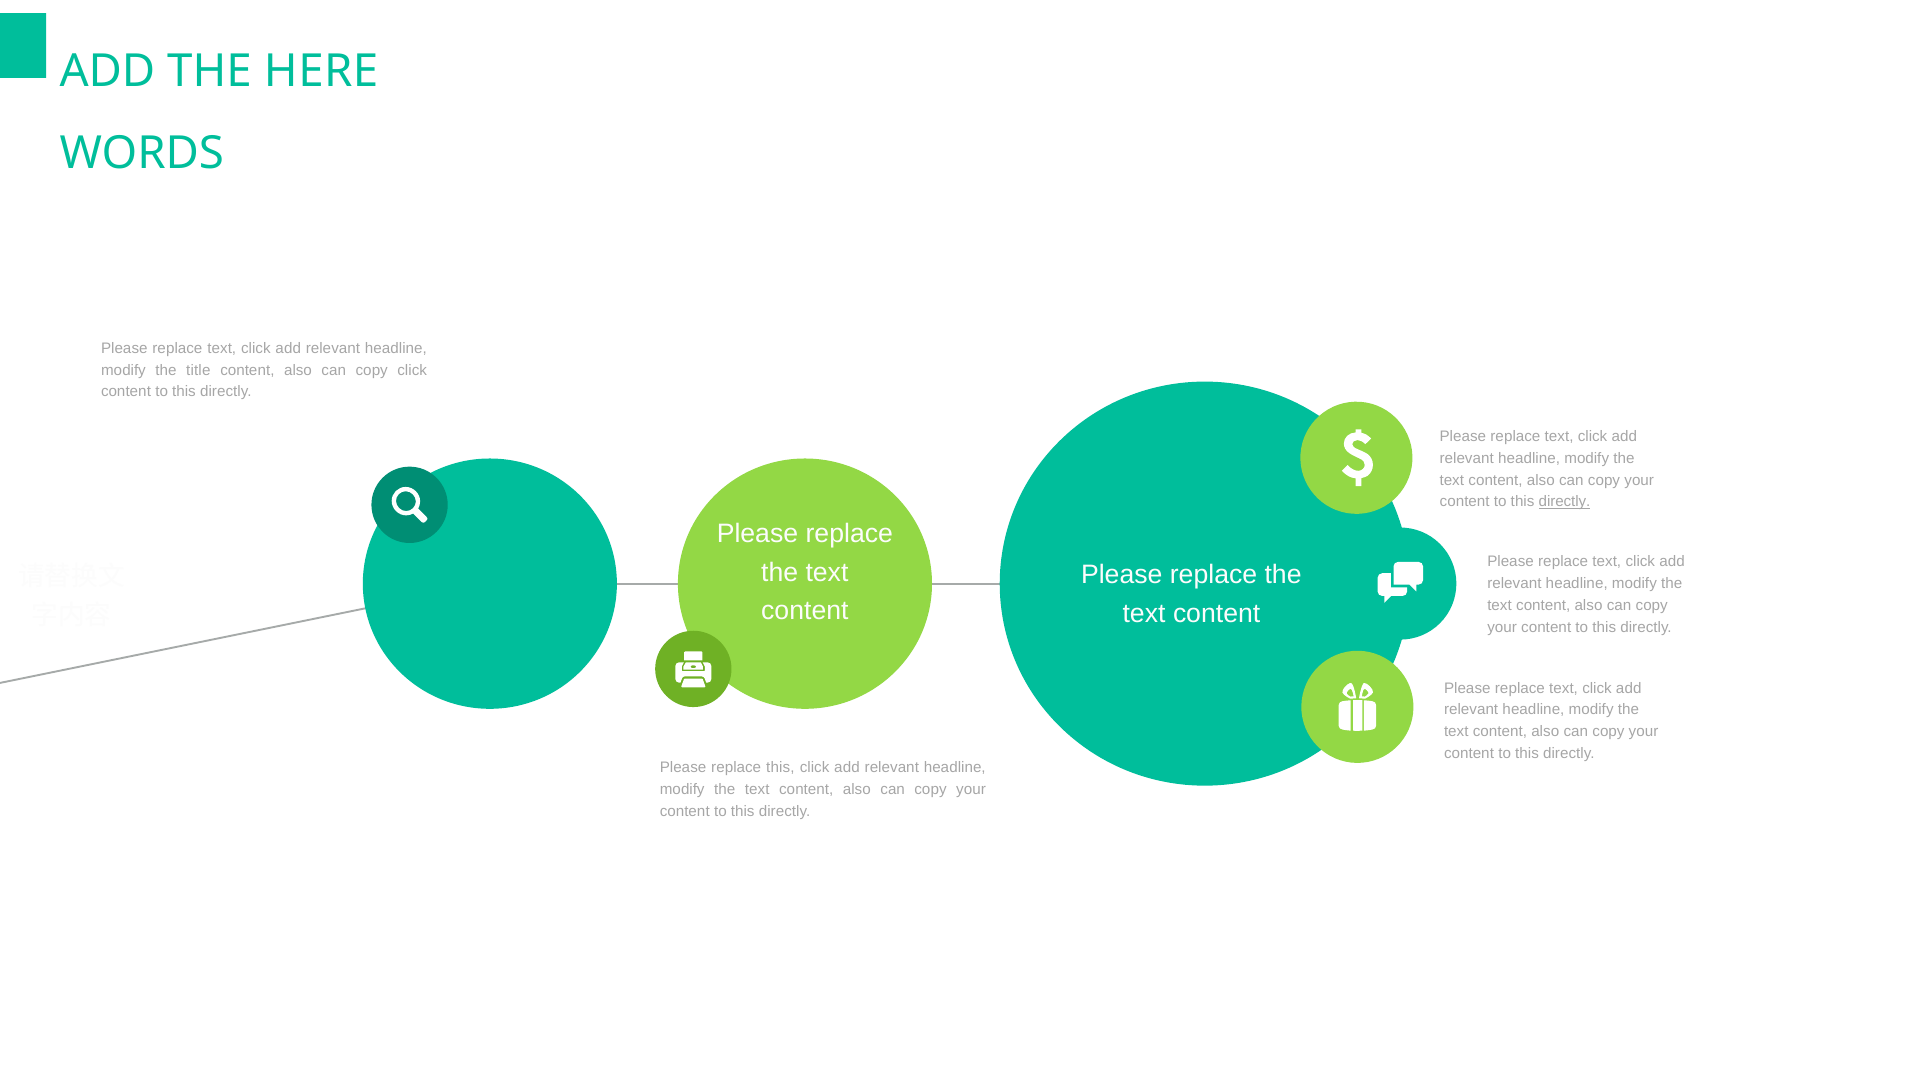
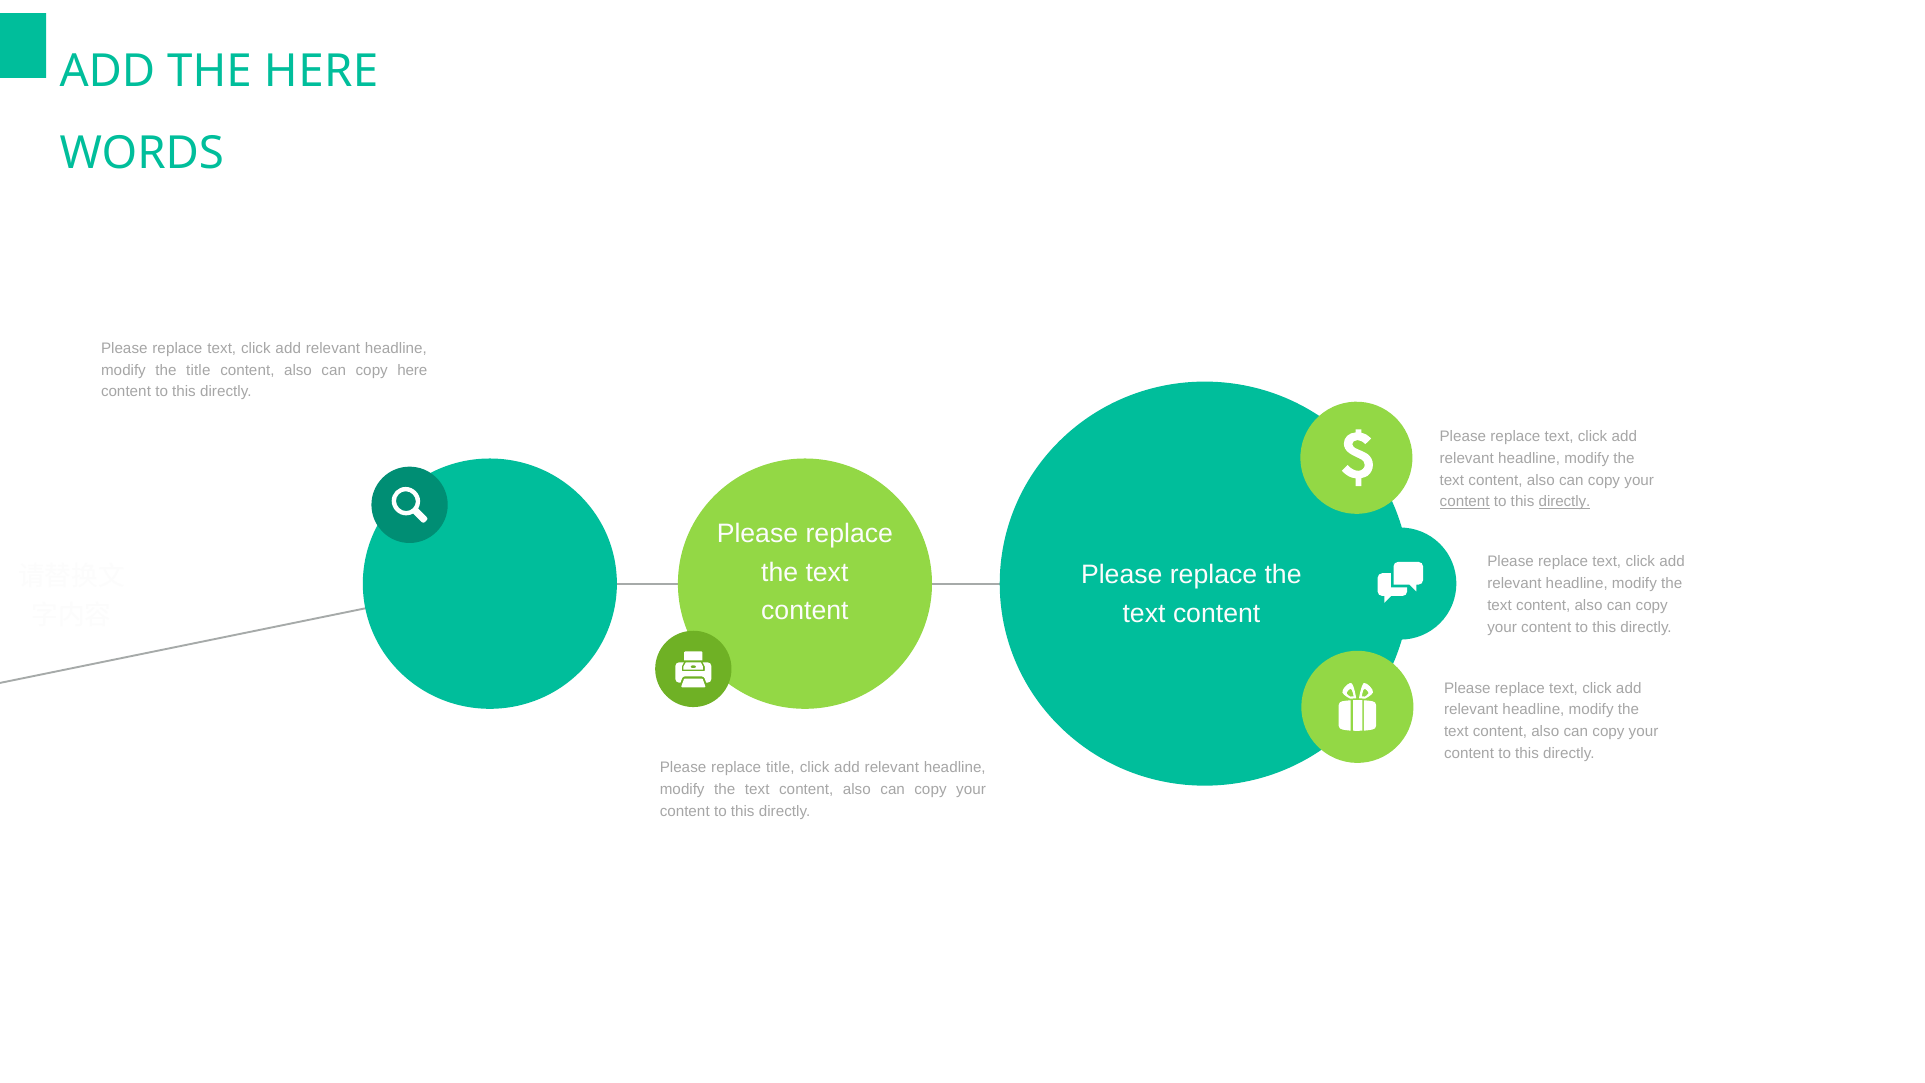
copy click: click -> here (412, 370)
content underline: none -> present (1465, 502)
replace this: this -> title (780, 768)
